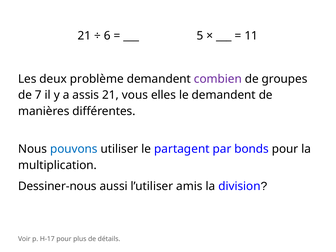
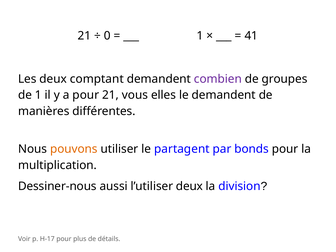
6: 6 -> 0 (107, 36)
5: 5 -> 1 (200, 36)
11: 11 -> 41 (251, 36)
problème: problème -> comptant (97, 79)
de 7: 7 -> 1 (38, 95)
a assis: assis -> pour (86, 95)
pouvons colour: blue -> orange (74, 149)
l’utiliser amis: amis -> deux (189, 186)
